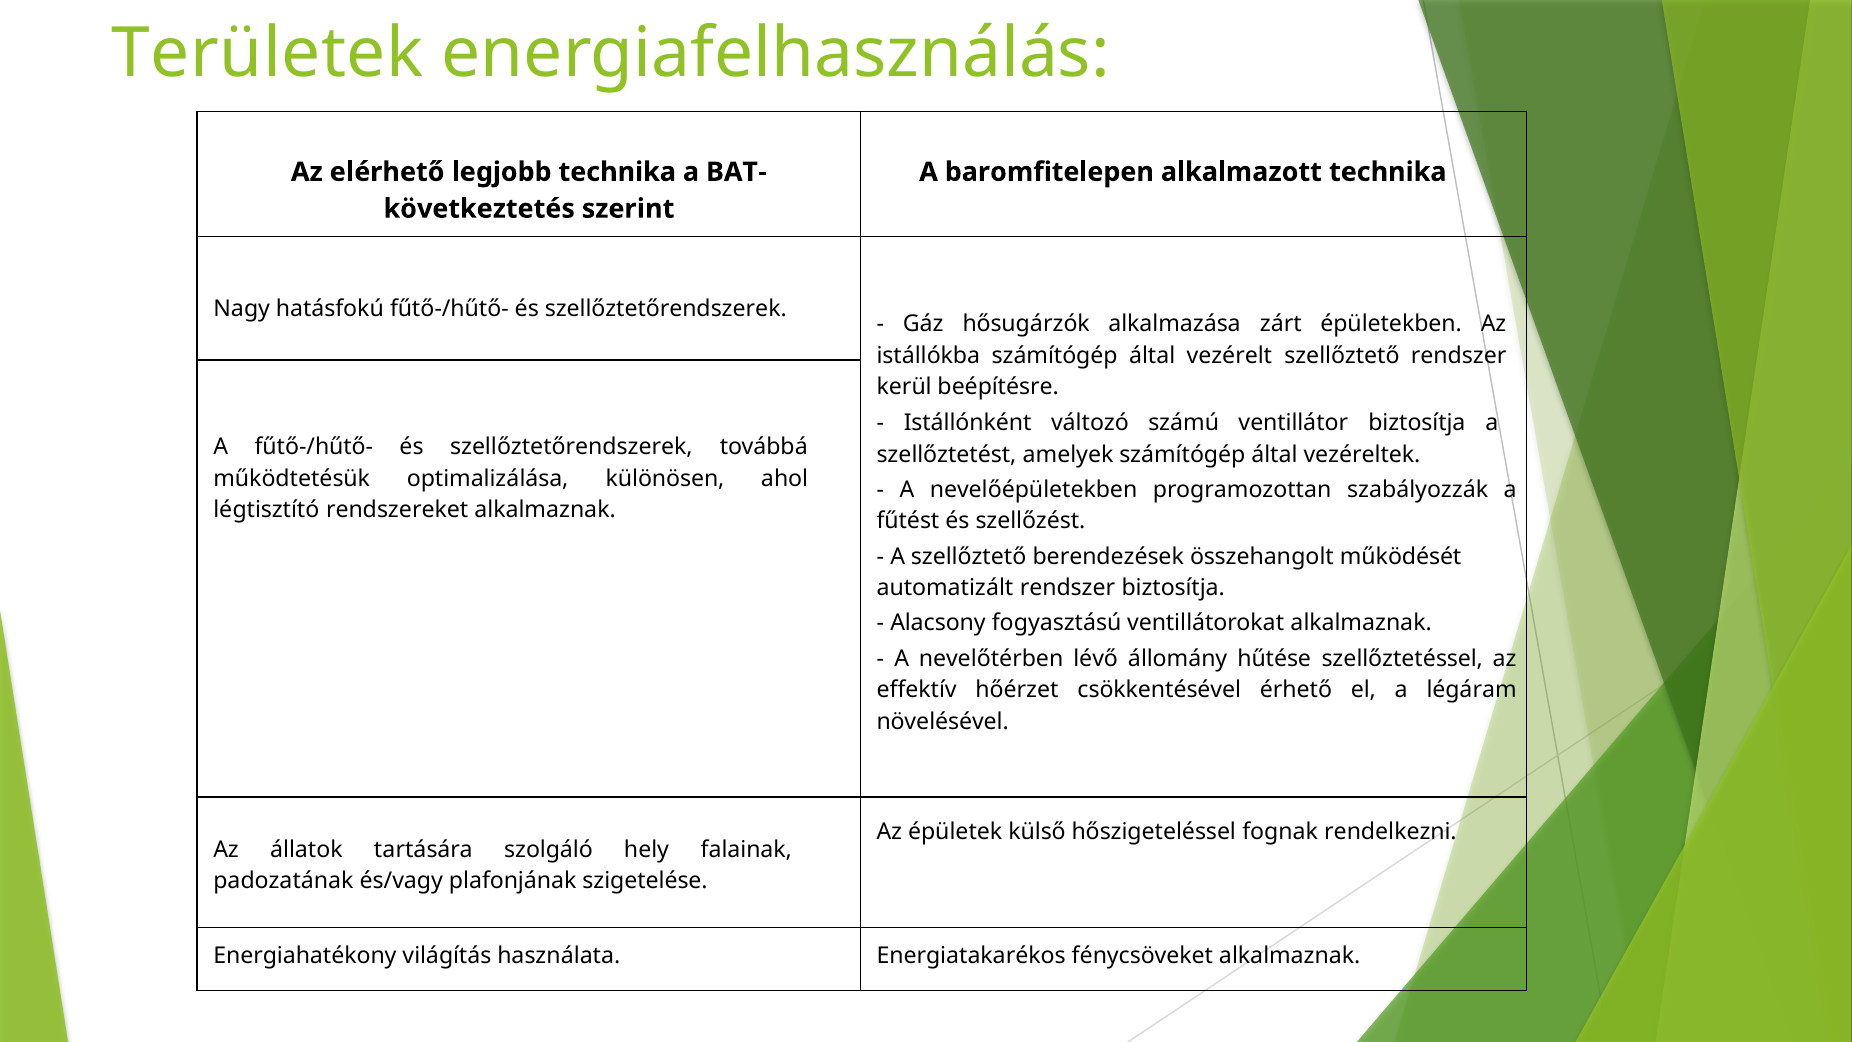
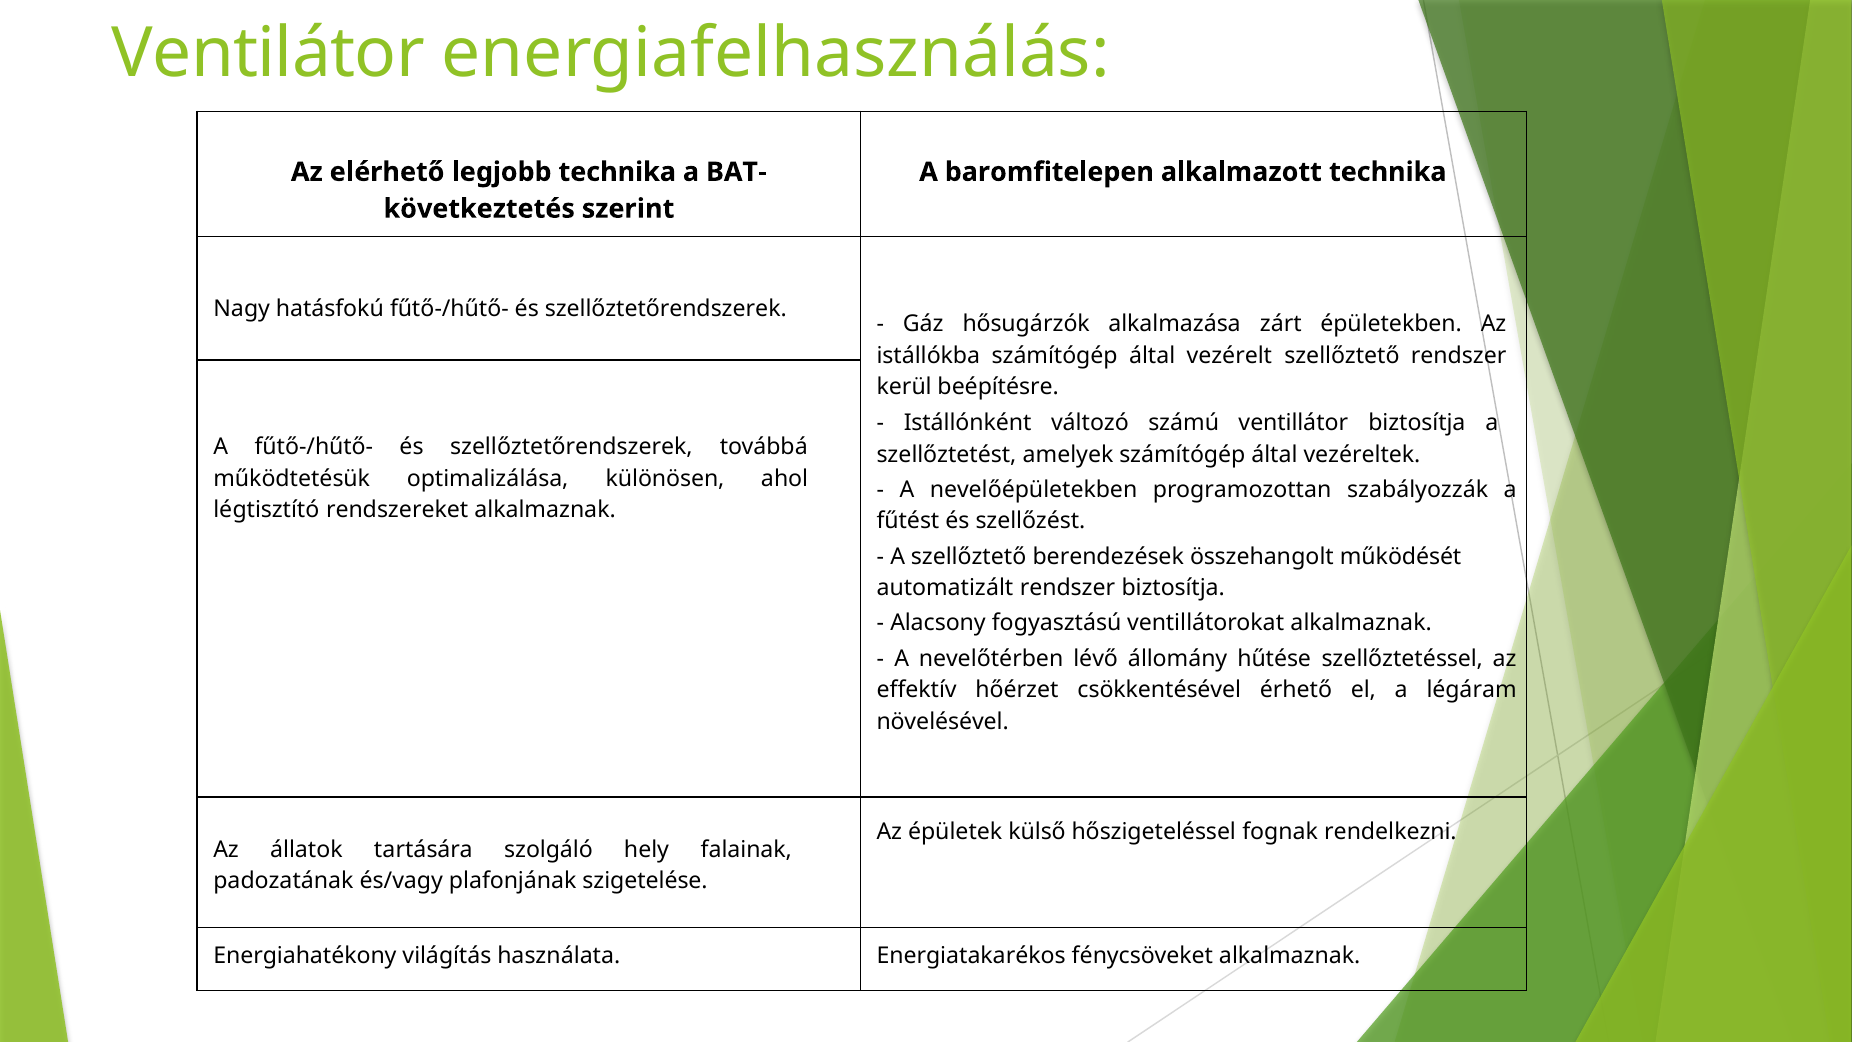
Területek: Területek -> Ventilátor (268, 53)
